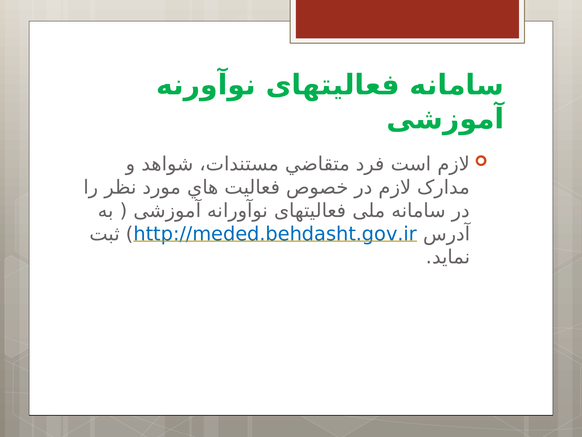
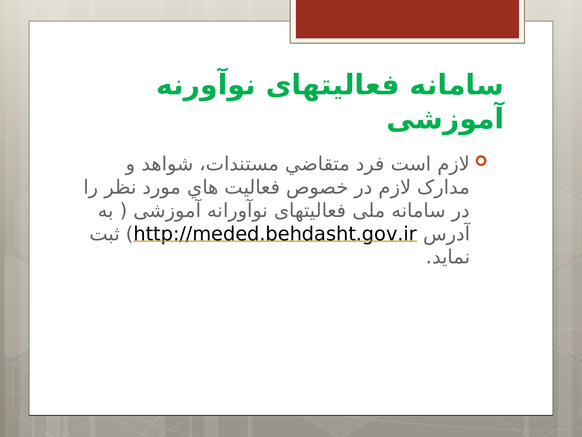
http://meded.behdasht.gov.ir colour: blue -> black (275, 234)
